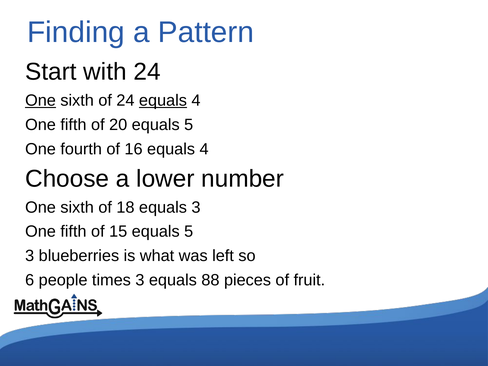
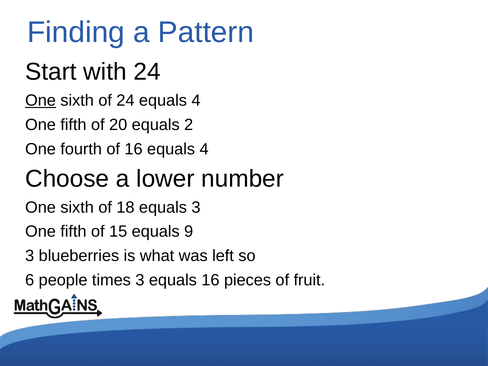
equals underline: present -> none (163, 101)
20 equals 5: 5 -> 2 (189, 125)
15 equals 5: 5 -> 9 (189, 232)
equals 88: 88 -> 16 (210, 280)
